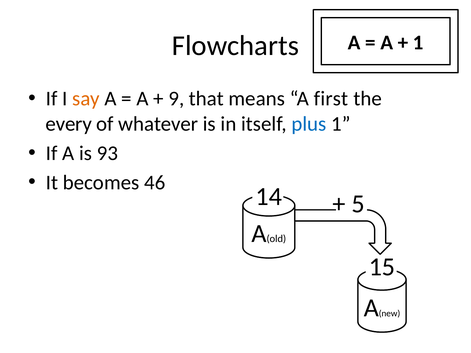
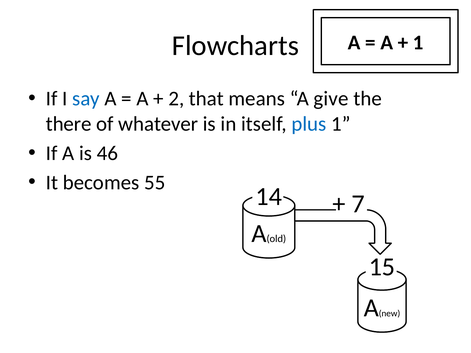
say colour: orange -> blue (86, 99)
9: 9 -> 2 (176, 99)
first: first -> give (331, 99)
every: every -> there (69, 124)
93: 93 -> 46 (108, 153)
46: 46 -> 55 (155, 183)
5: 5 -> 7 (358, 204)
